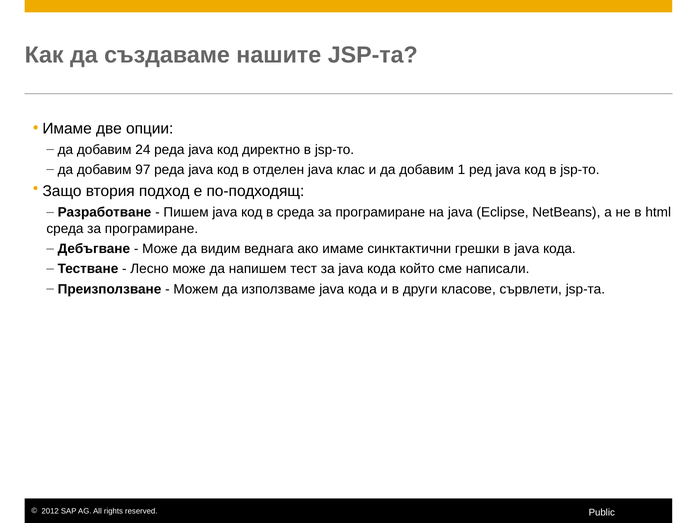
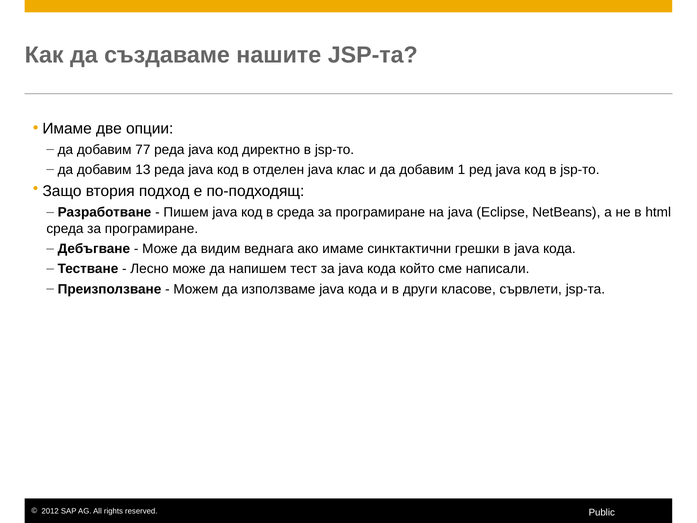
24: 24 -> 77 (143, 149)
97: 97 -> 13 (143, 170)
